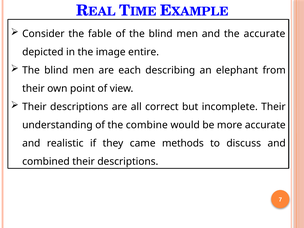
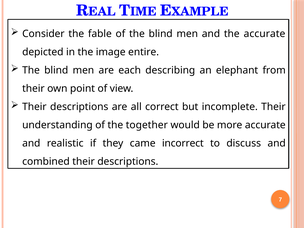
combine: combine -> together (147, 125)
methods: methods -> incorrect (183, 143)
